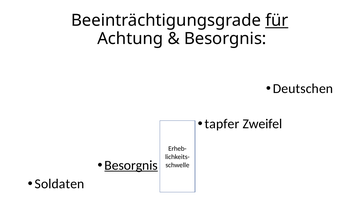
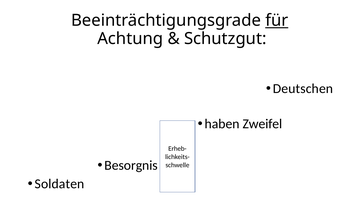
Besorgnis: Besorgnis -> Schutzgut (225, 38)
tapfer: tapfer -> haben (222, 124)
Besorgnis underline: present -> none (131, 165)
